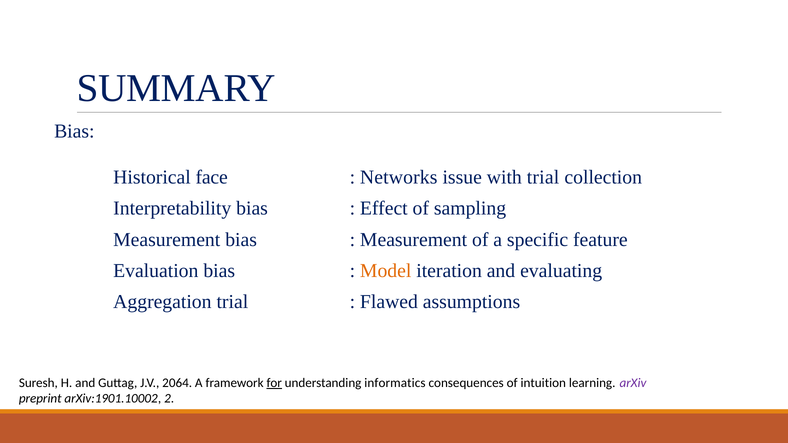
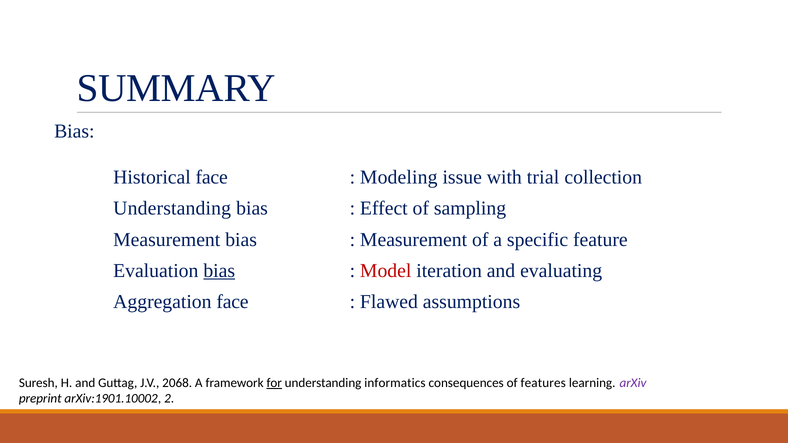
Networks: Networks -> Modeling (399, 177)
Interpretability: Interpretability -> Understanding (172, 209)
bias underline: none -> present (219, 271)
Model colour: orange -> red (386, 271)
Aggregation trial: trial -> face (232, 302)
2064: 2064 -> 2068 (177, 383)
intuition: intuition -> features (543, 383)
